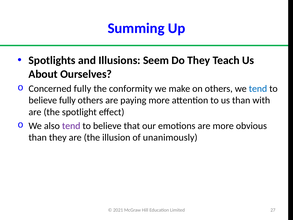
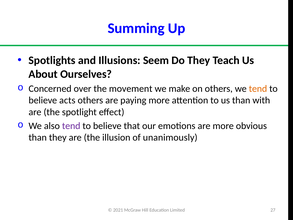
Concerned fully: fully -> over (83, 89)
conformity: conformity -> movement (131, 89)
tend colour: blue -> orange (258, 89)
believe fully: fully -> acts (67, 100)
